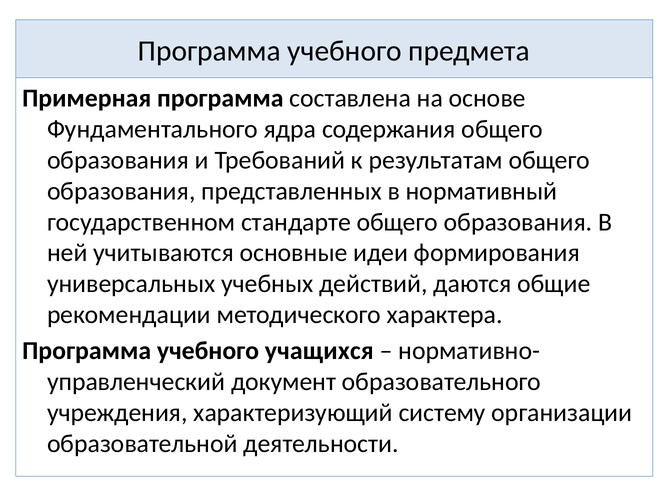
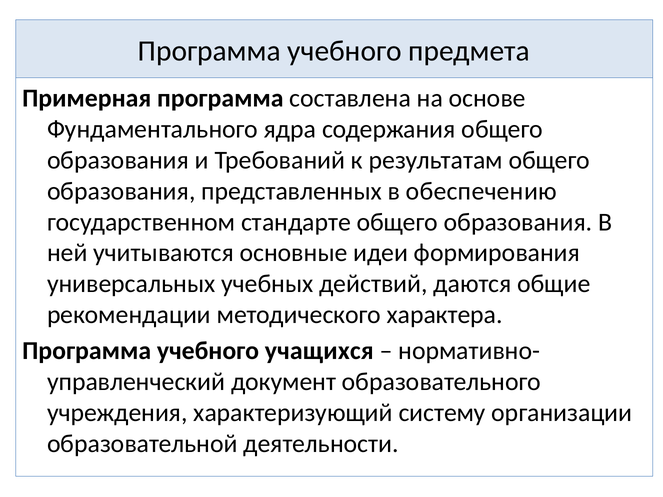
нормативный: нормативный -> обеспечению (481, 191)
